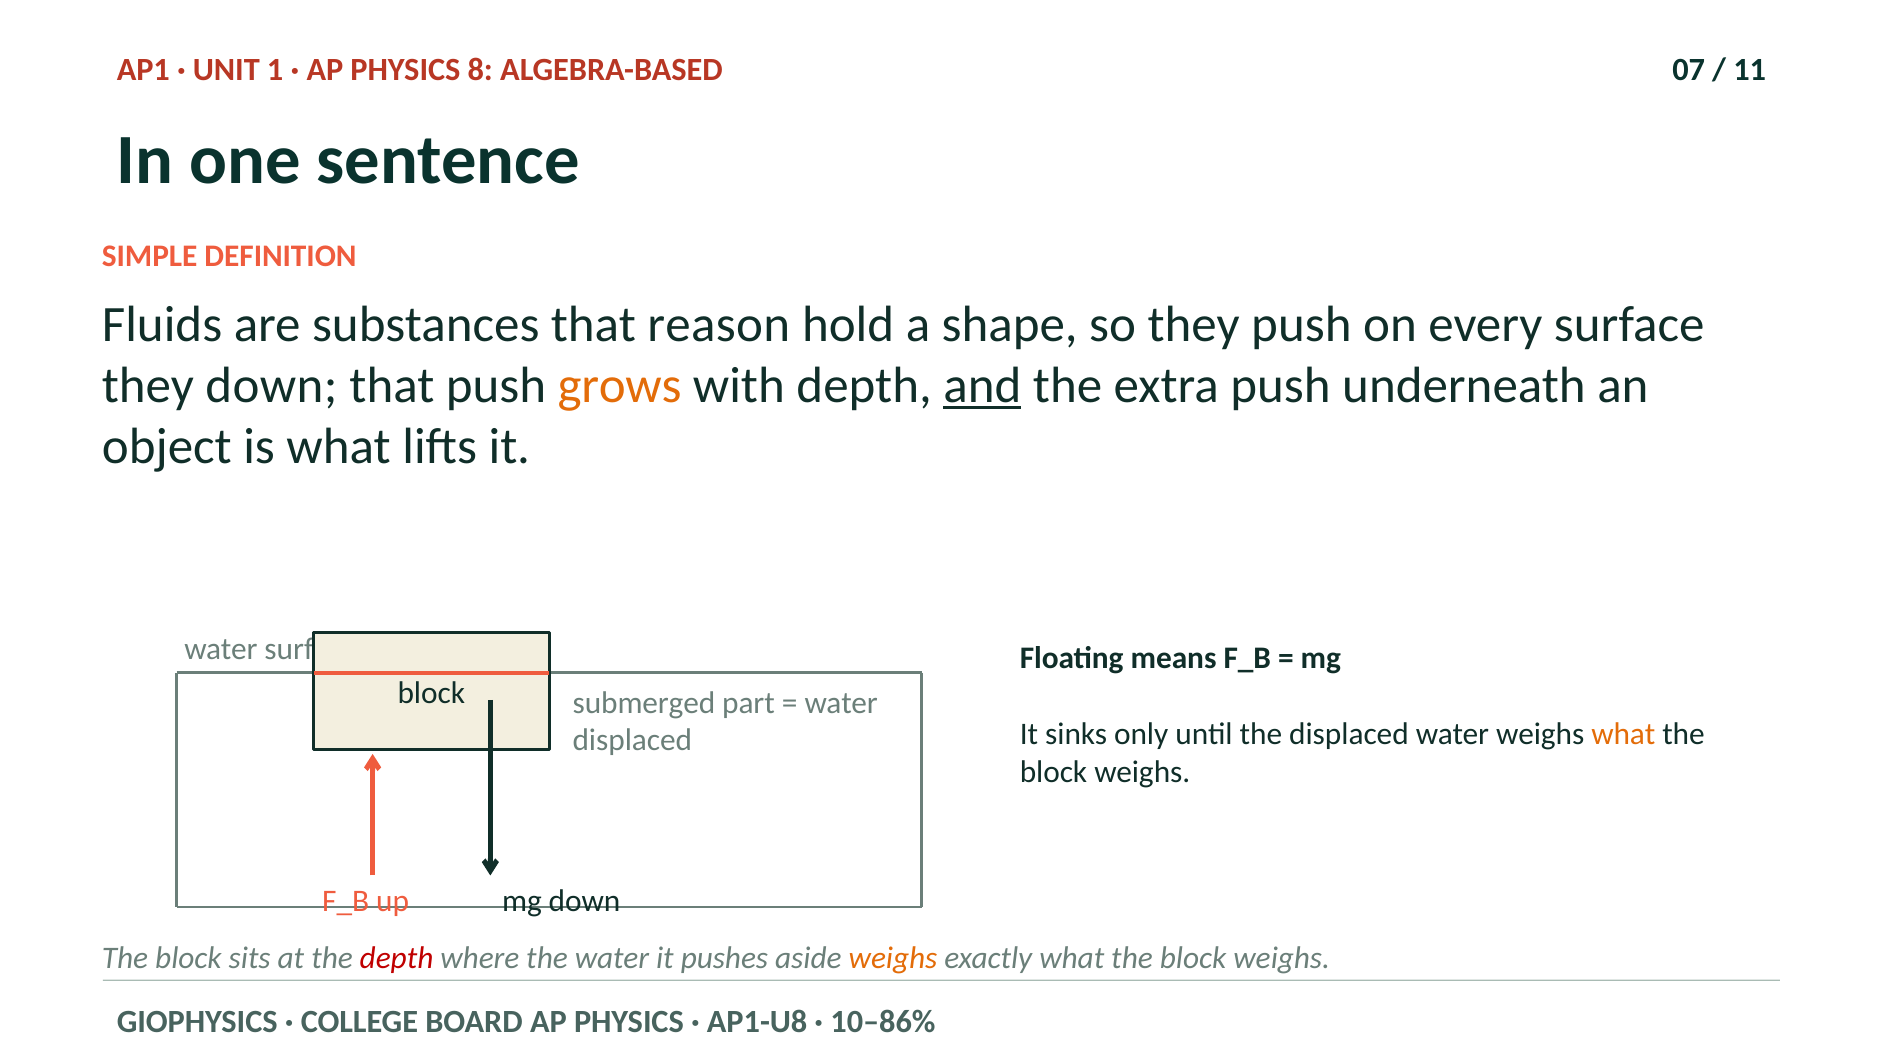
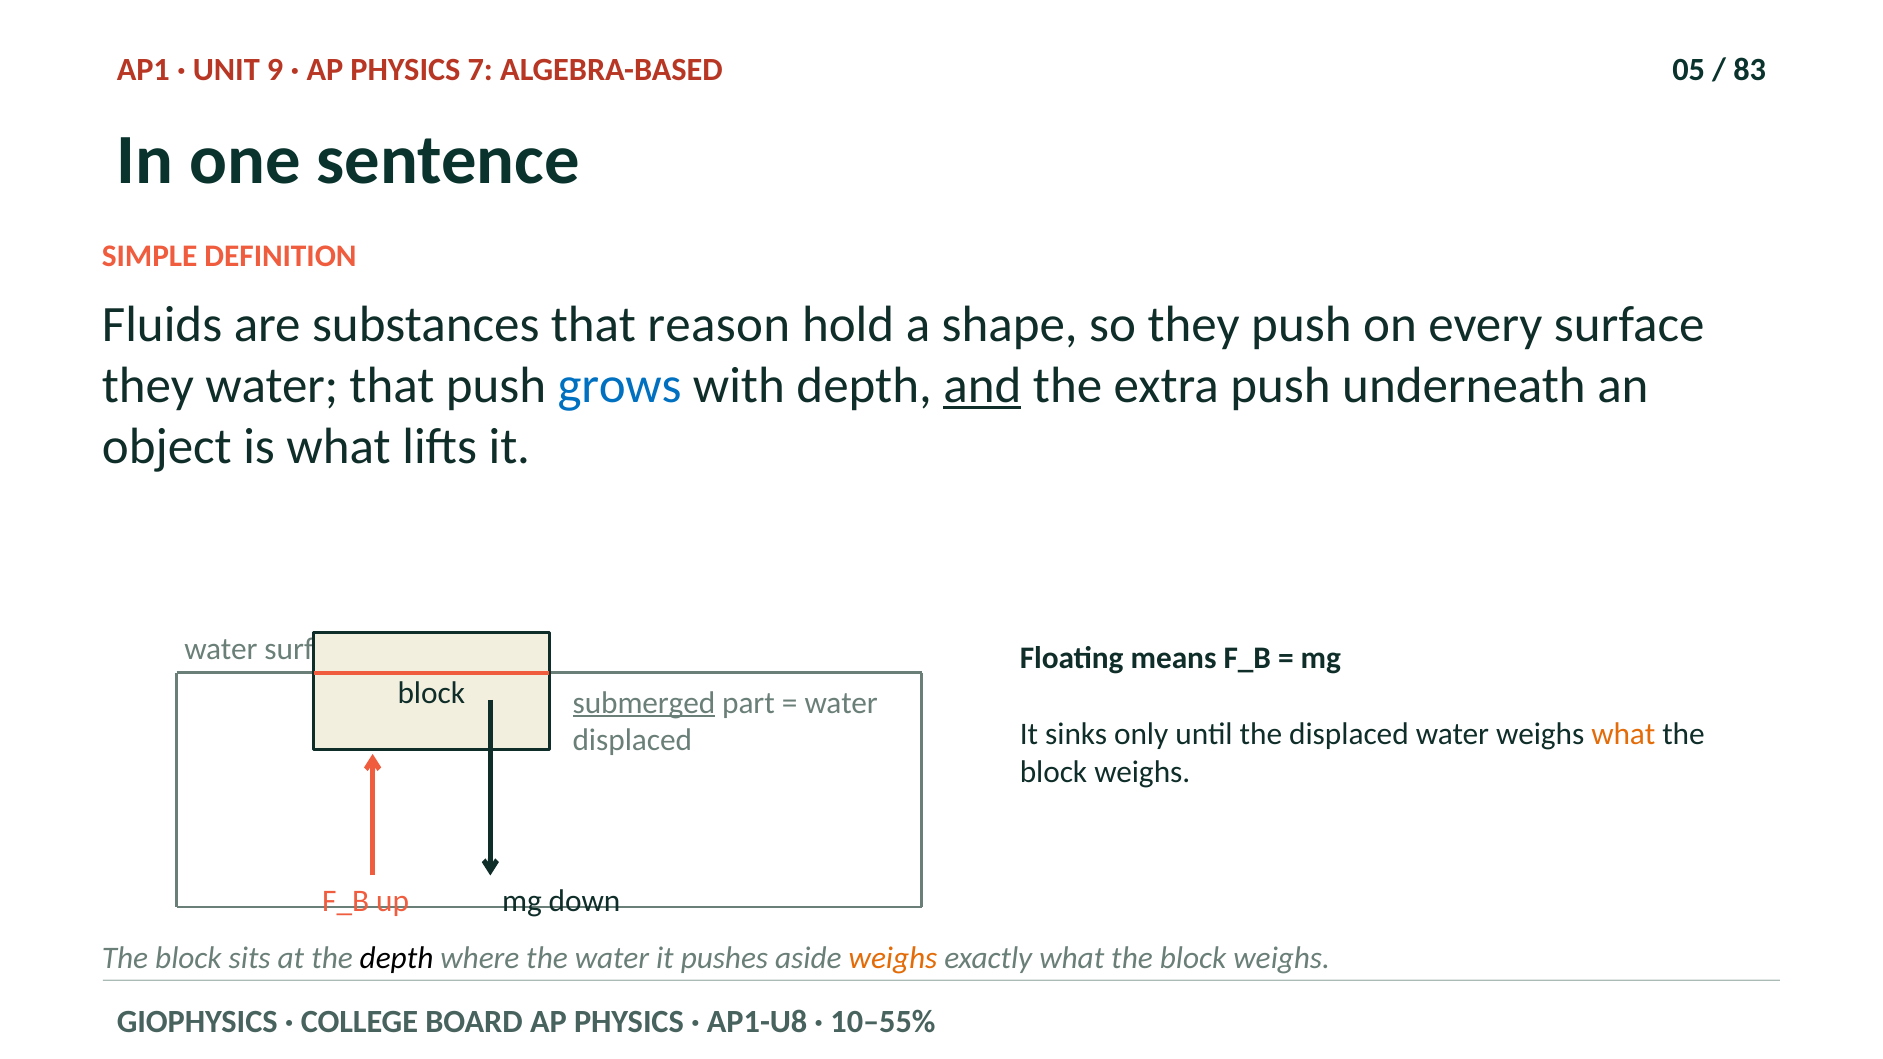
1: 1 -> 9 (275, 70)
8: 8 -> 7 (480, 70)
07: 07 -> 05 (1689, 70)
11: 11 -> 83 (1750, 70)
they down: down -> water (272, 386)
grows colour: orange -> blue (620, 386)
submerged underline: none -> present (644, 703)
depth colour: red -> black (397, 959)
10–86%: 10–86% -> 10–55% (883, 1022)
